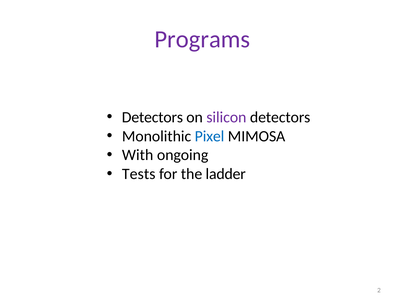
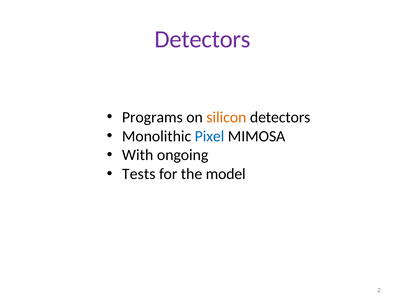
Programs: Programs -> Detectors (203, 39)
Detectors: Detectors -> Programs (152, 117)
silicon colour: purple -> orange (226, 117)
ladder: ladder -> model (226, 174)
